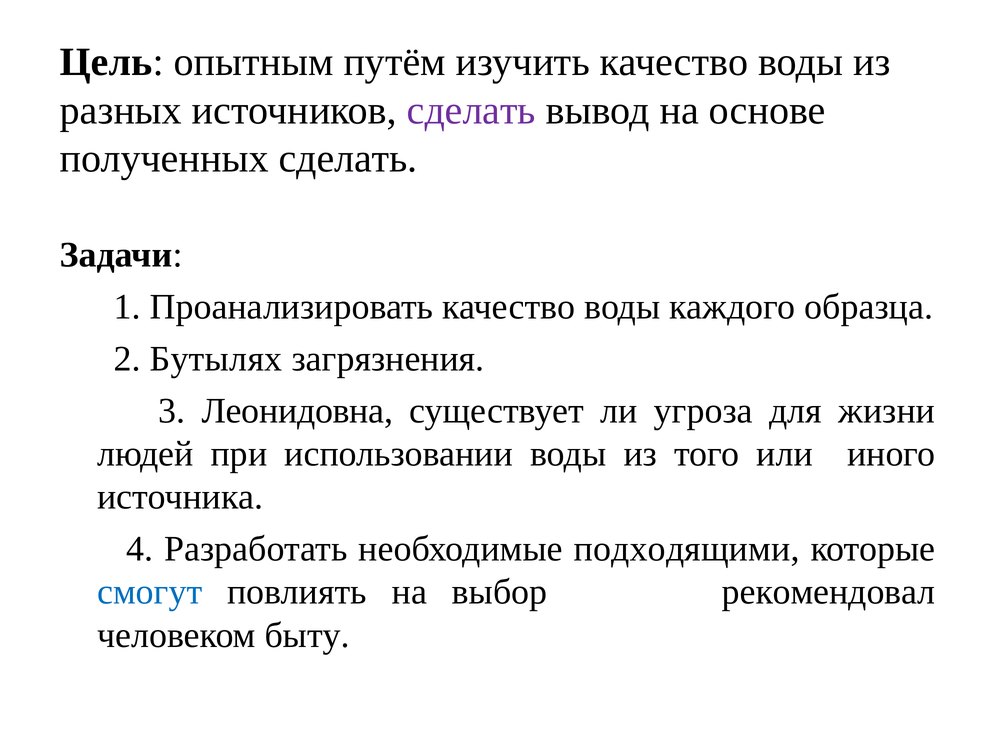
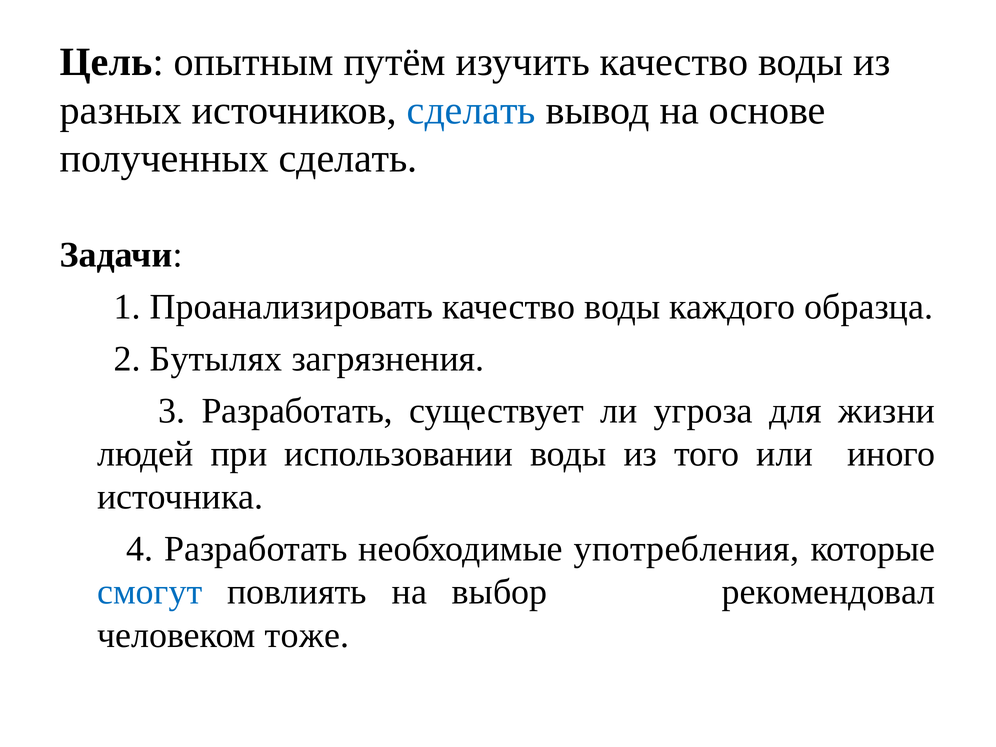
сделать colour: purple -> blue (471, 110)
3 Леонидовна: Леонидовна -> Разработать (297, 411)
подходящими: подходящими -> употребления (687, 549)
быту: быту -> тоже (307, 635)
